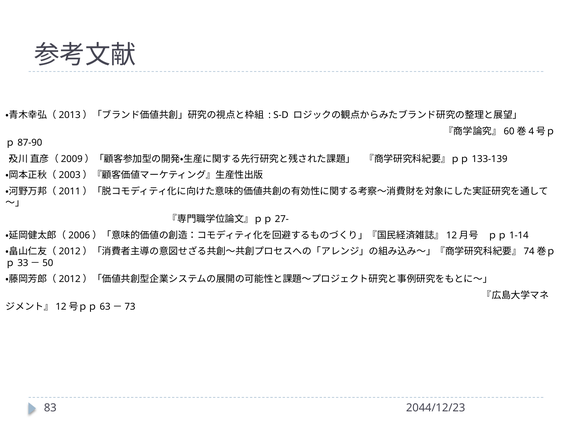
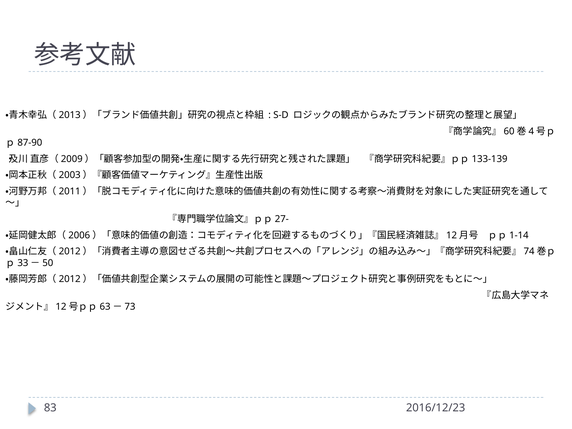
2044/12/23: 2044/12/23 -> 2016/12/23 (436, 408)
